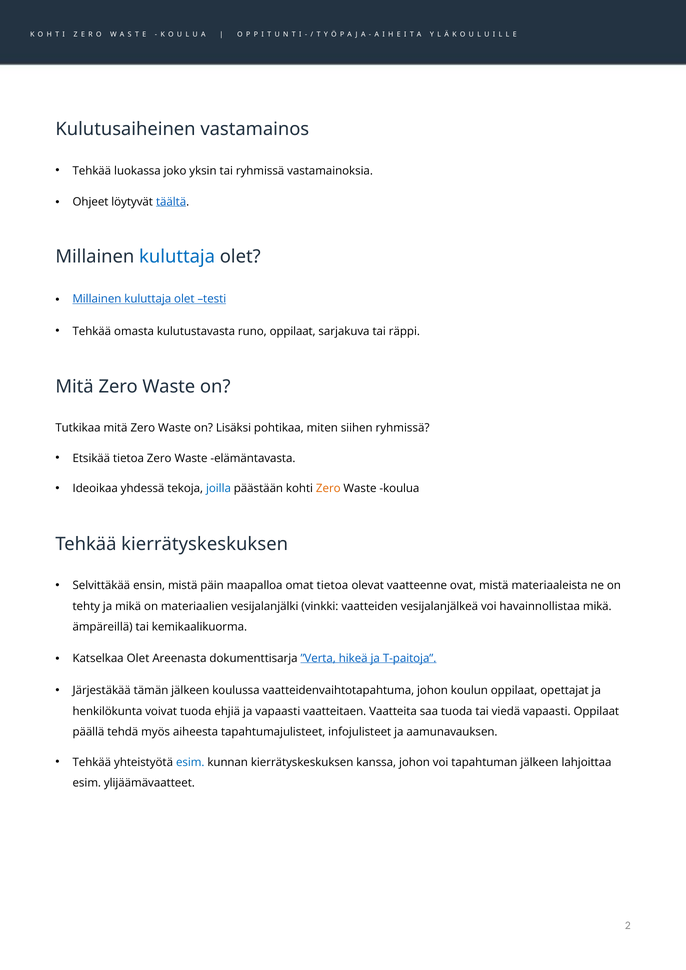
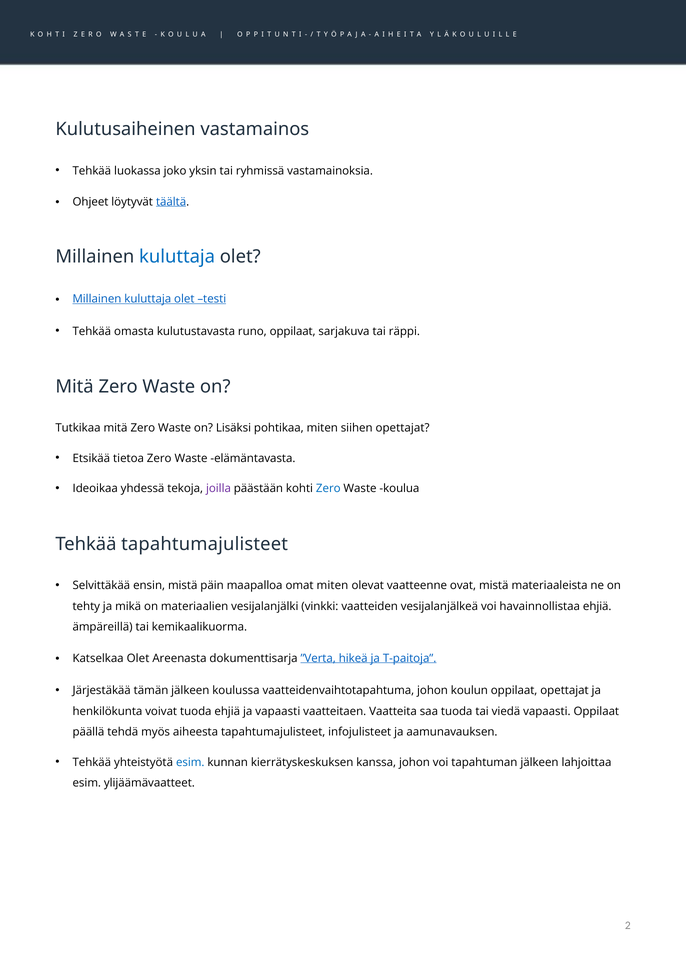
siihen ryhmissä: ryhmissä -> opettajat (403, 428)
joilla colour: blue -> purple (218, 489)
Zero colour: orange -> blue (328, 489)
Tehkää kierrätyskeskuksen: kierrätyskeskuksen -> tapahtumajulisteet (205, 544)
omat tietoa: tietoa -> miten (332, 586)
havainnollistaa mikä: mikä -> ehjiä (597, 607)
